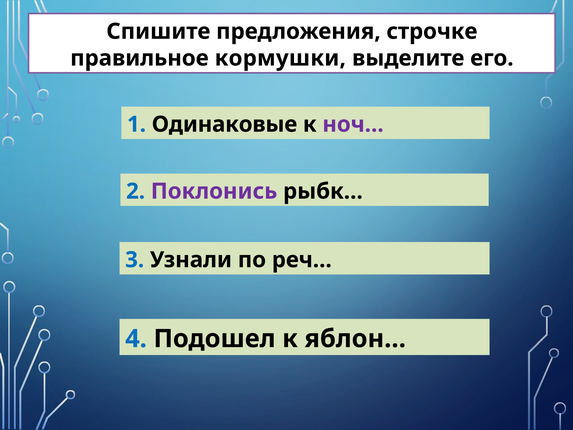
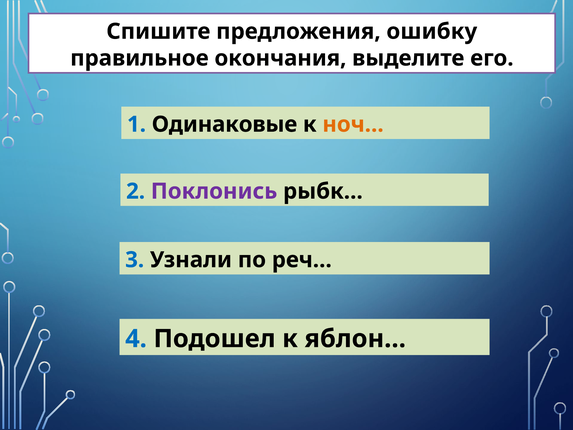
строчке: строчке -> ошибку (432, 31)
кормушки: кормушки -> окончания (280, 58)
ноч… colour: purple -> orange (353, 124)
